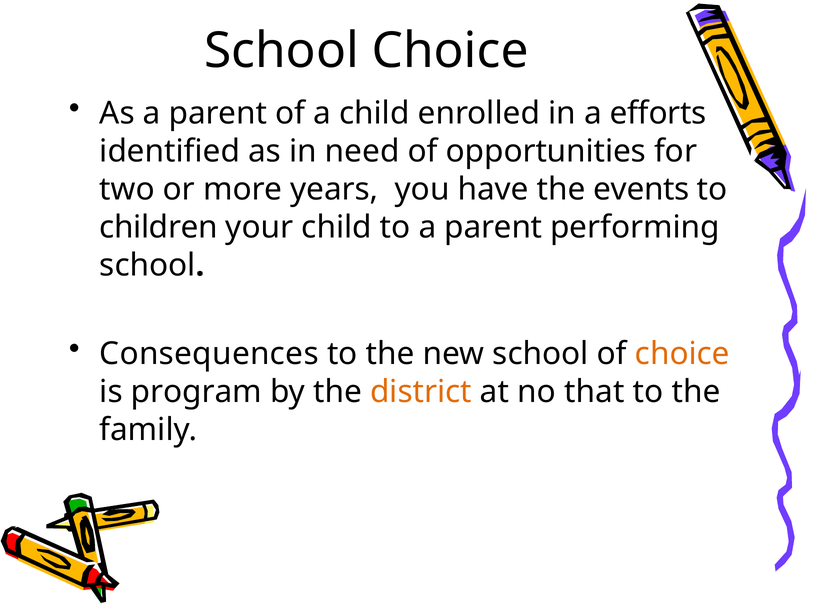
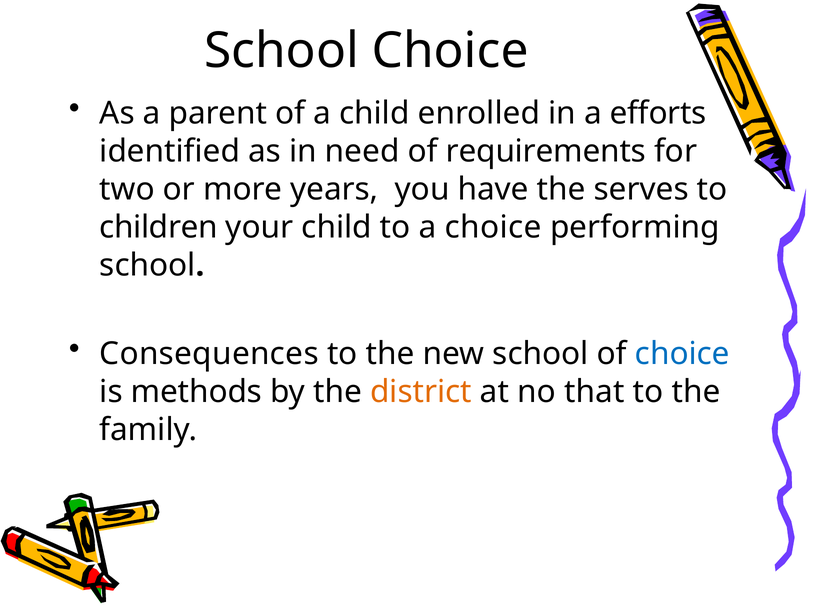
opportunities: opportunities -> requirements (546, 151)
events: events -> serves (641, 189)
to a parent: parent -> choice (493, 227)
choice colour: orange -> blue (682, 354)
program: program -> methods (196, 392)
